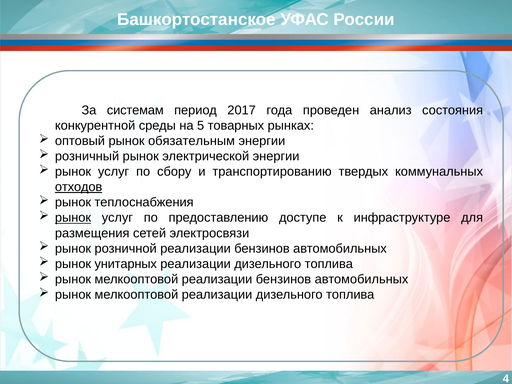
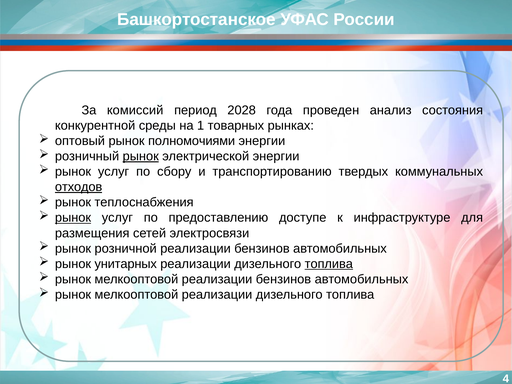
системам: системам -> комиссий (135, 110)
2017: 2017 -> 2028 (242, 110)
5: 5 -> 1 (201, 126)
обязательным: обязательным -> полномочиями (192, 141)
рынок underline: none -> present (141, 156)
топлива underline: none -> present (329, 264)
